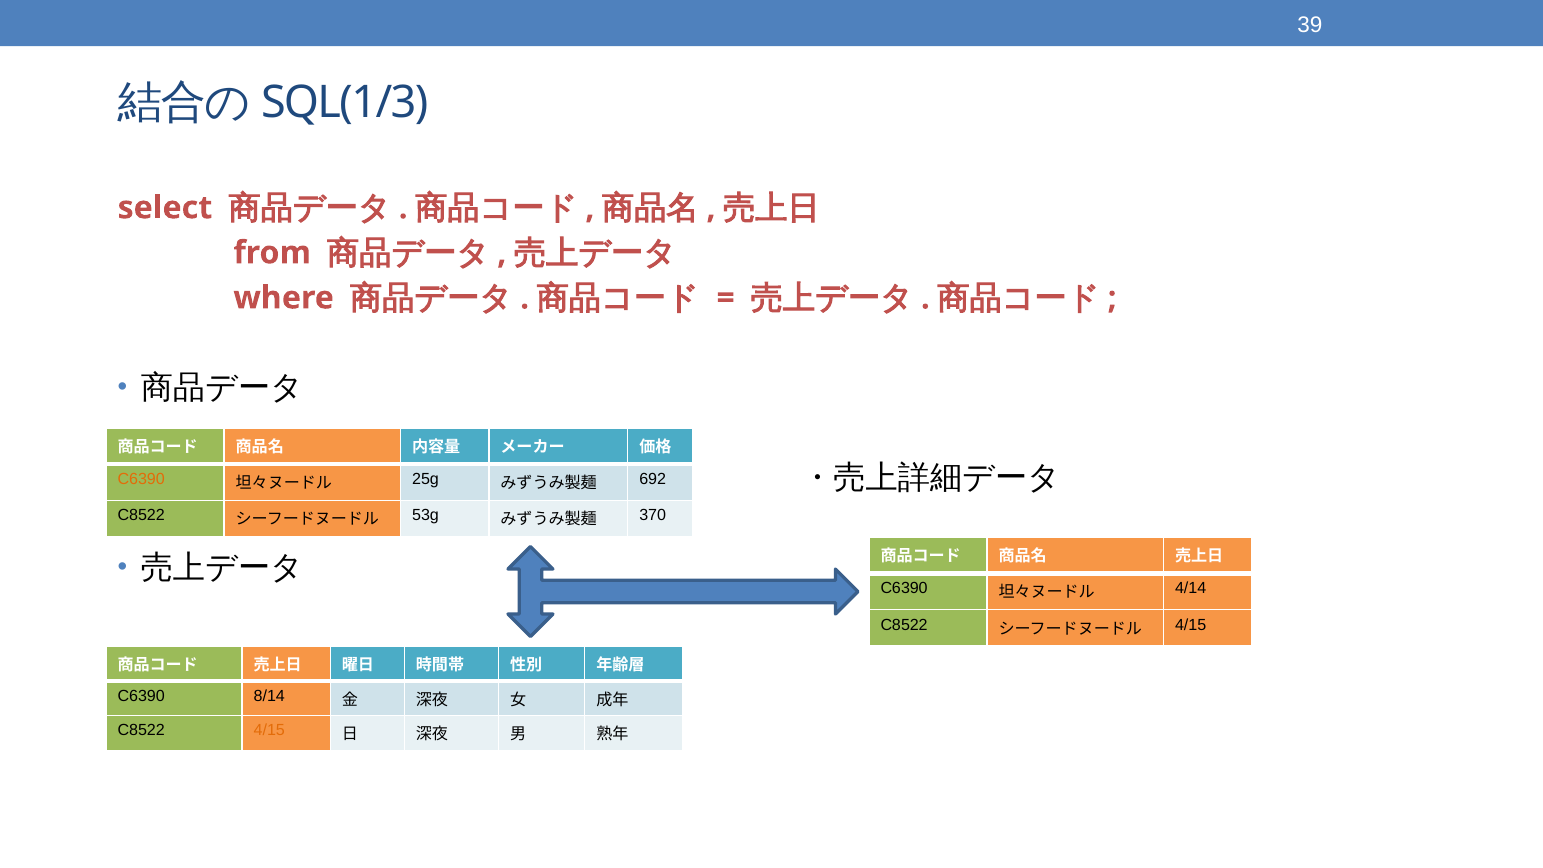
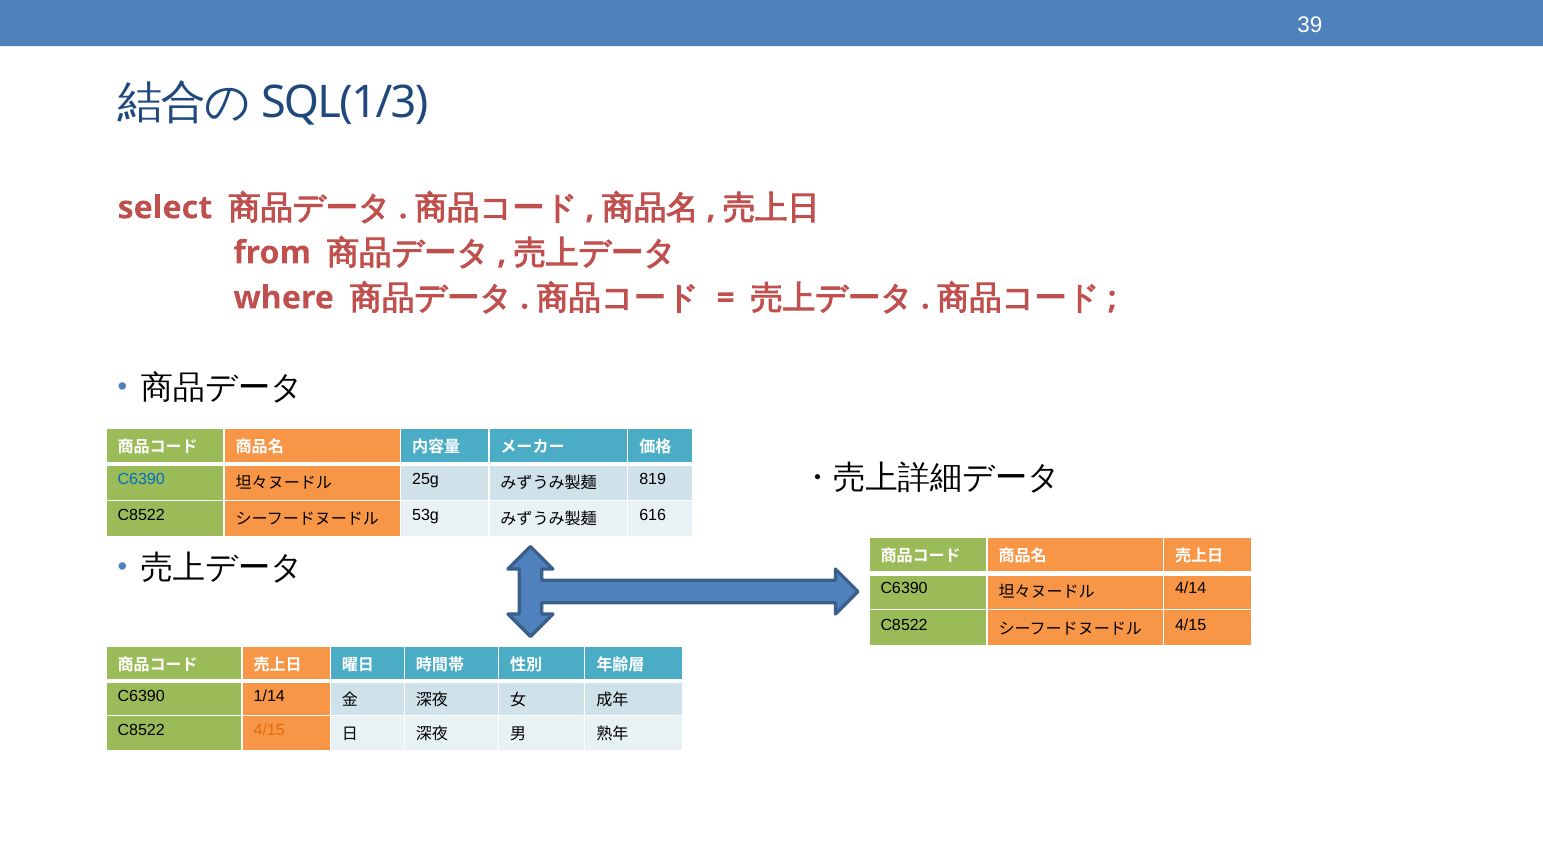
C6390 colour: orange -> blue (141, 479)
692: 692 -> 819 (653, 479)
370: 370 -> 616 (653, 516)
8/14: 8/14 -> 1/14 (269, 696)
